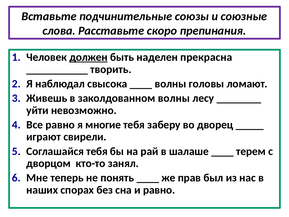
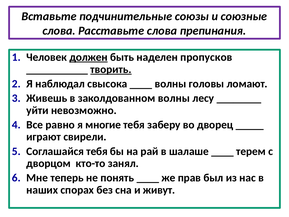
Расставьте скоро: скоро -> слова (162, 31)
прекрасна: прекрасна -> пропусков (206, 57)
творить underline: none -> present (111, 69)
и равно: равно -> живут (159, 190)
